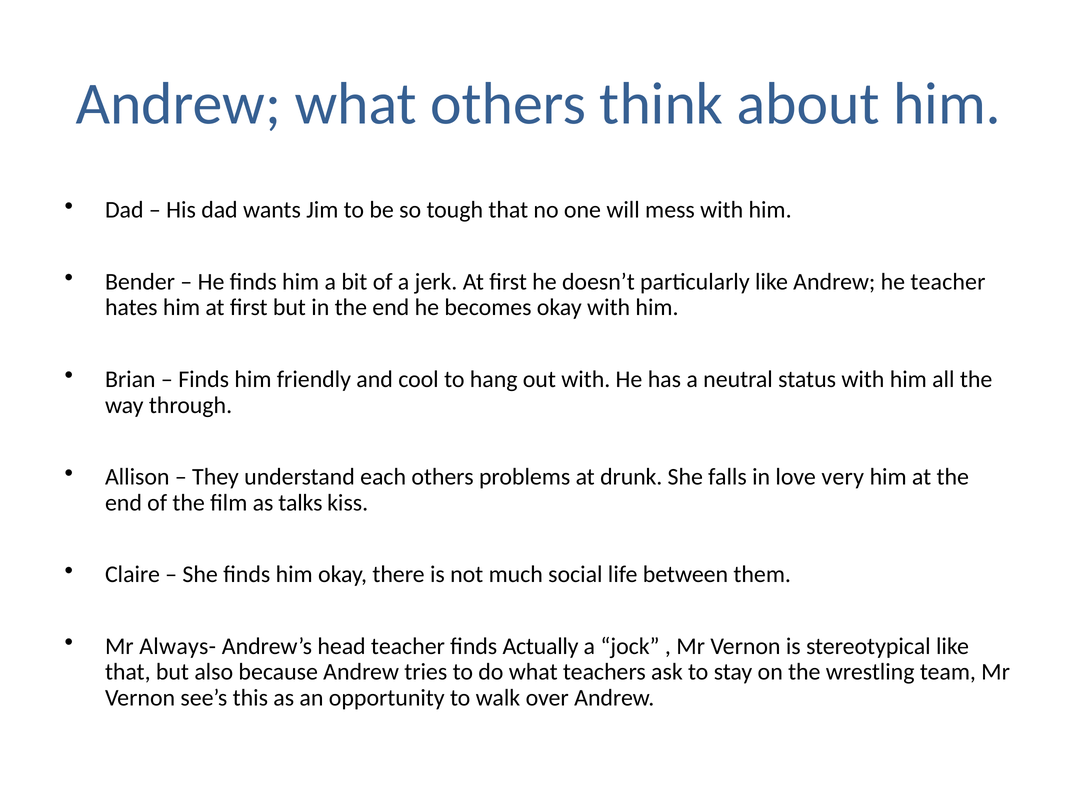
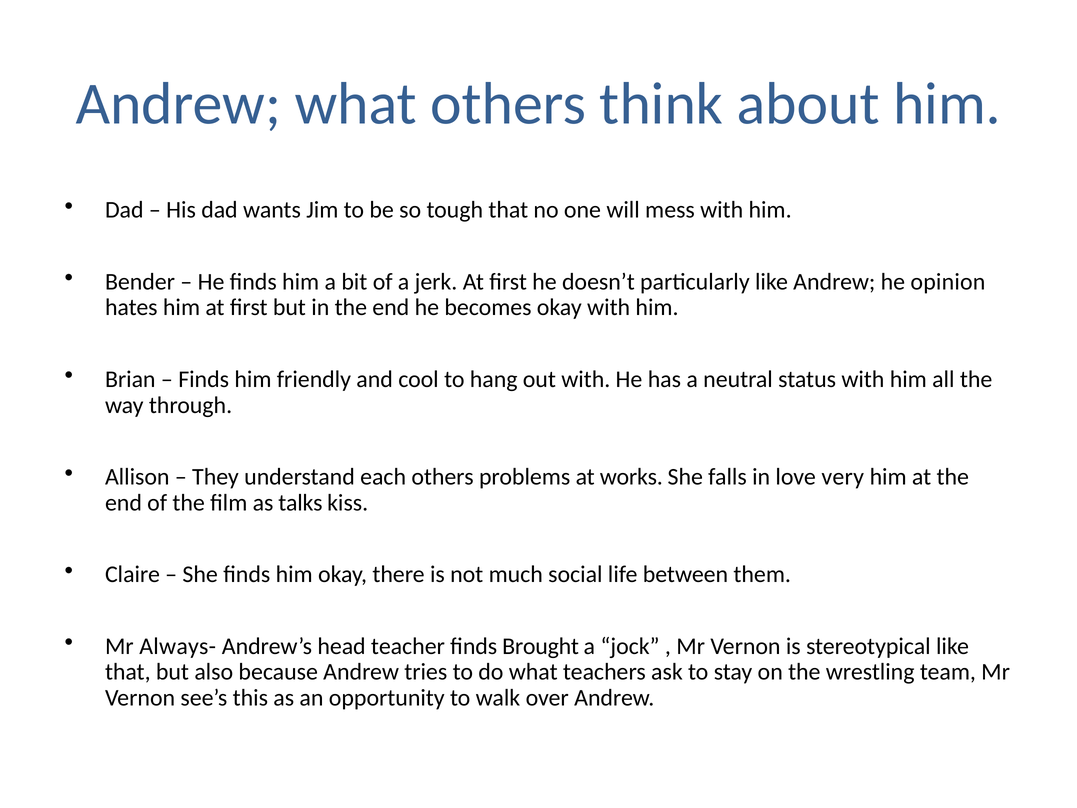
he teacher: teacher -> opinion (948, 282)
drunk: drunk -> works (631, 477)
Actually: Actually -> Brought (541, 646)
